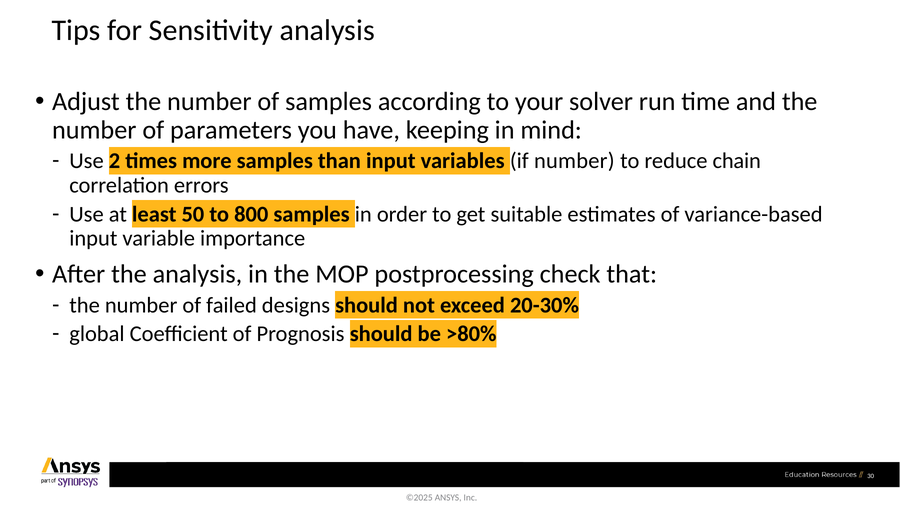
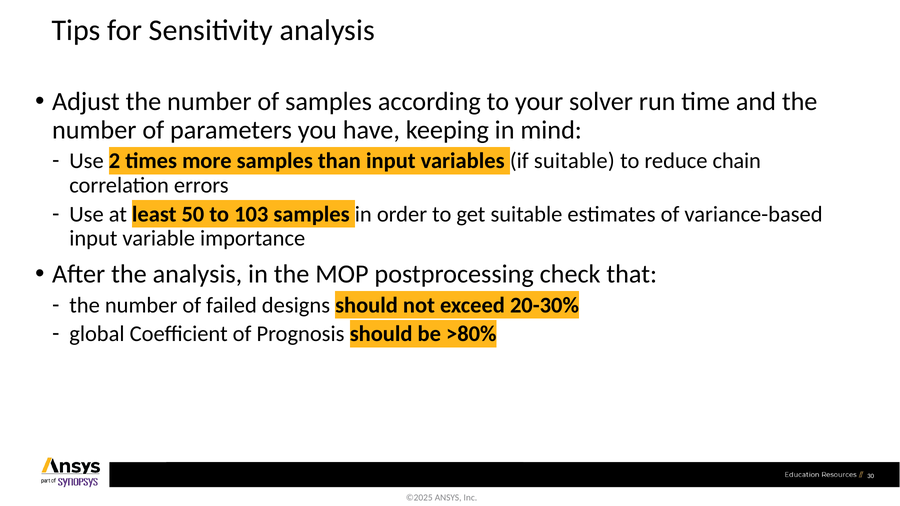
if number: number -> suitable (574, 161)
800: 800 -> 103 (251, 214)
